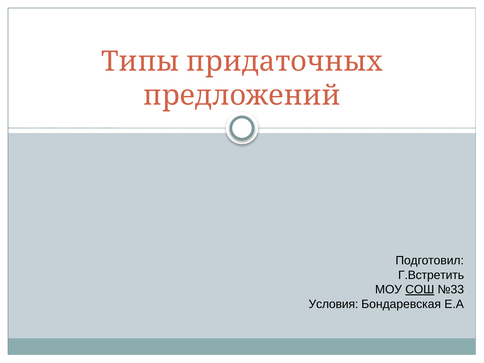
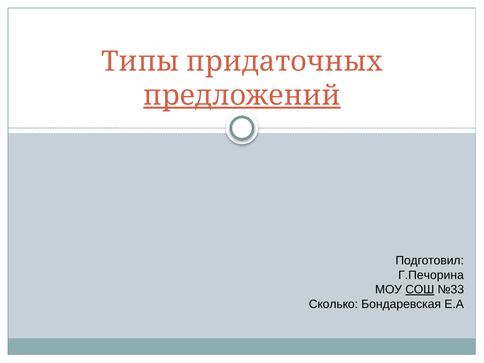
предложений underline: none -> present (242, 96)
Г.Встретить: Г.Встретить -> Г.Печорина (431, 275)
Условия: Условия -> Сколько (333, 304)
